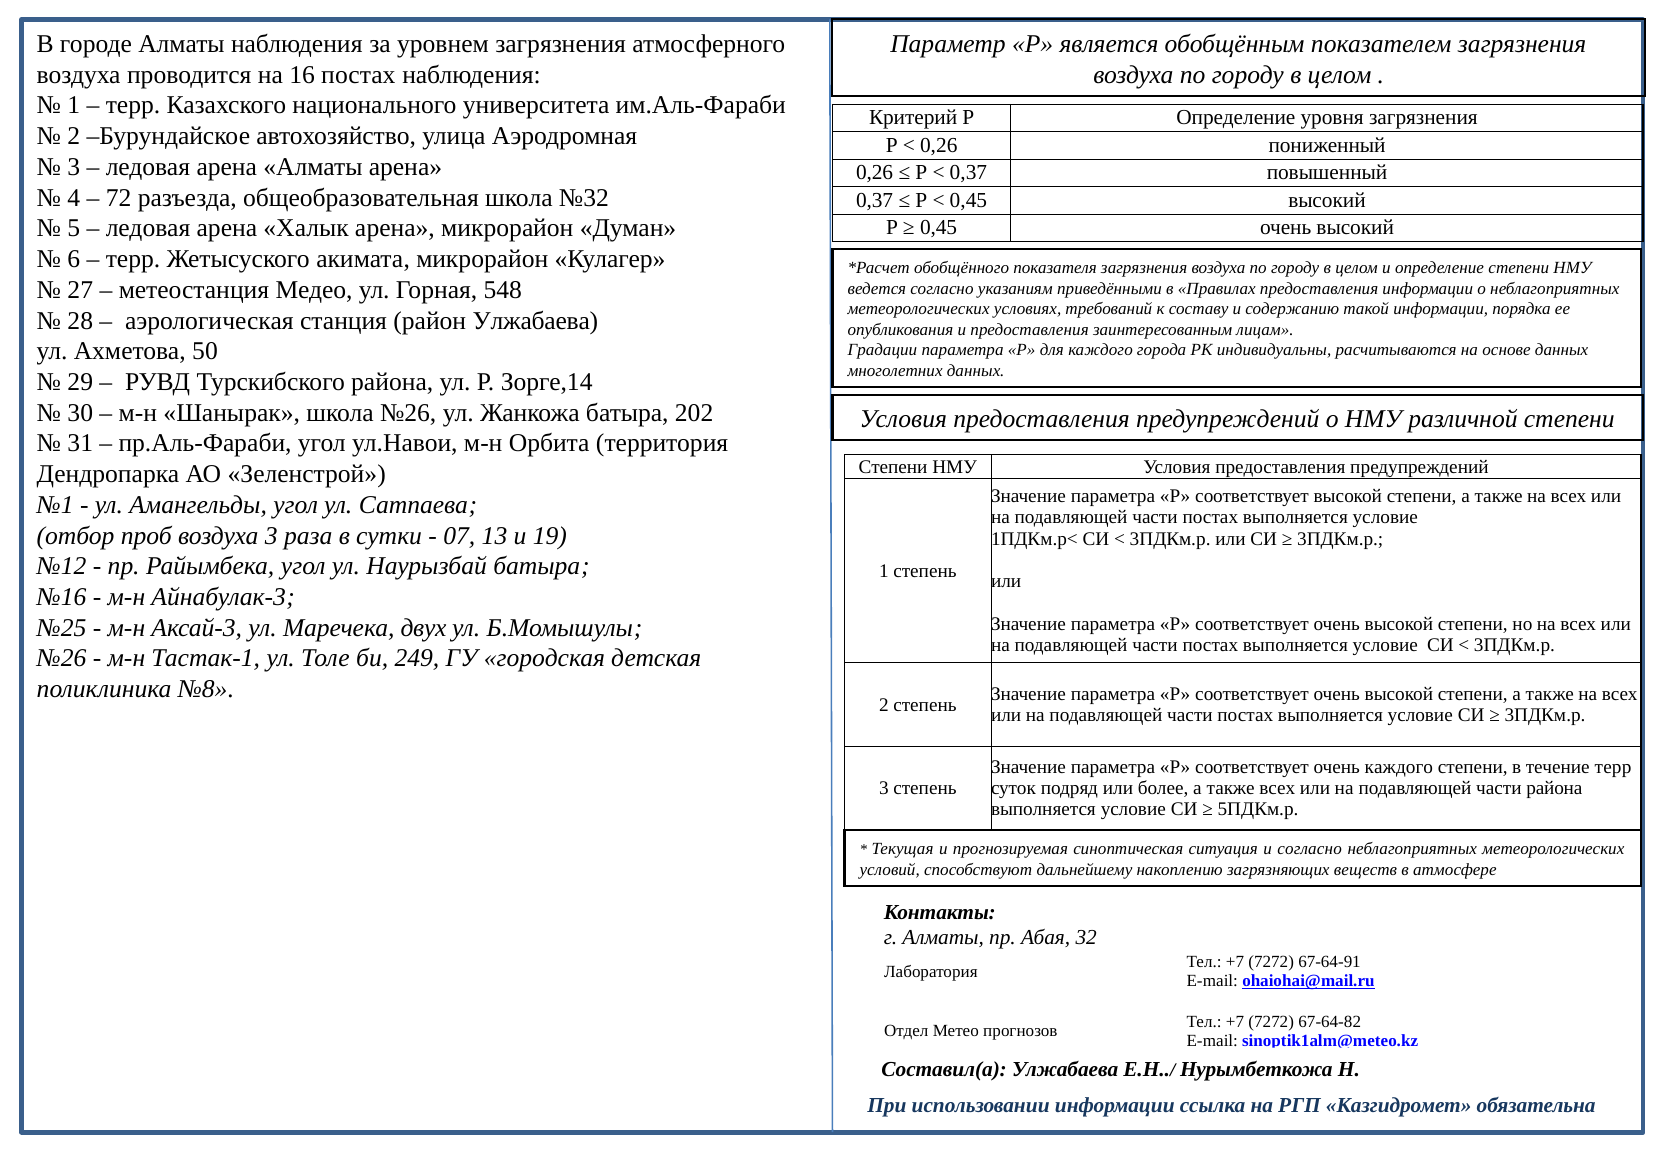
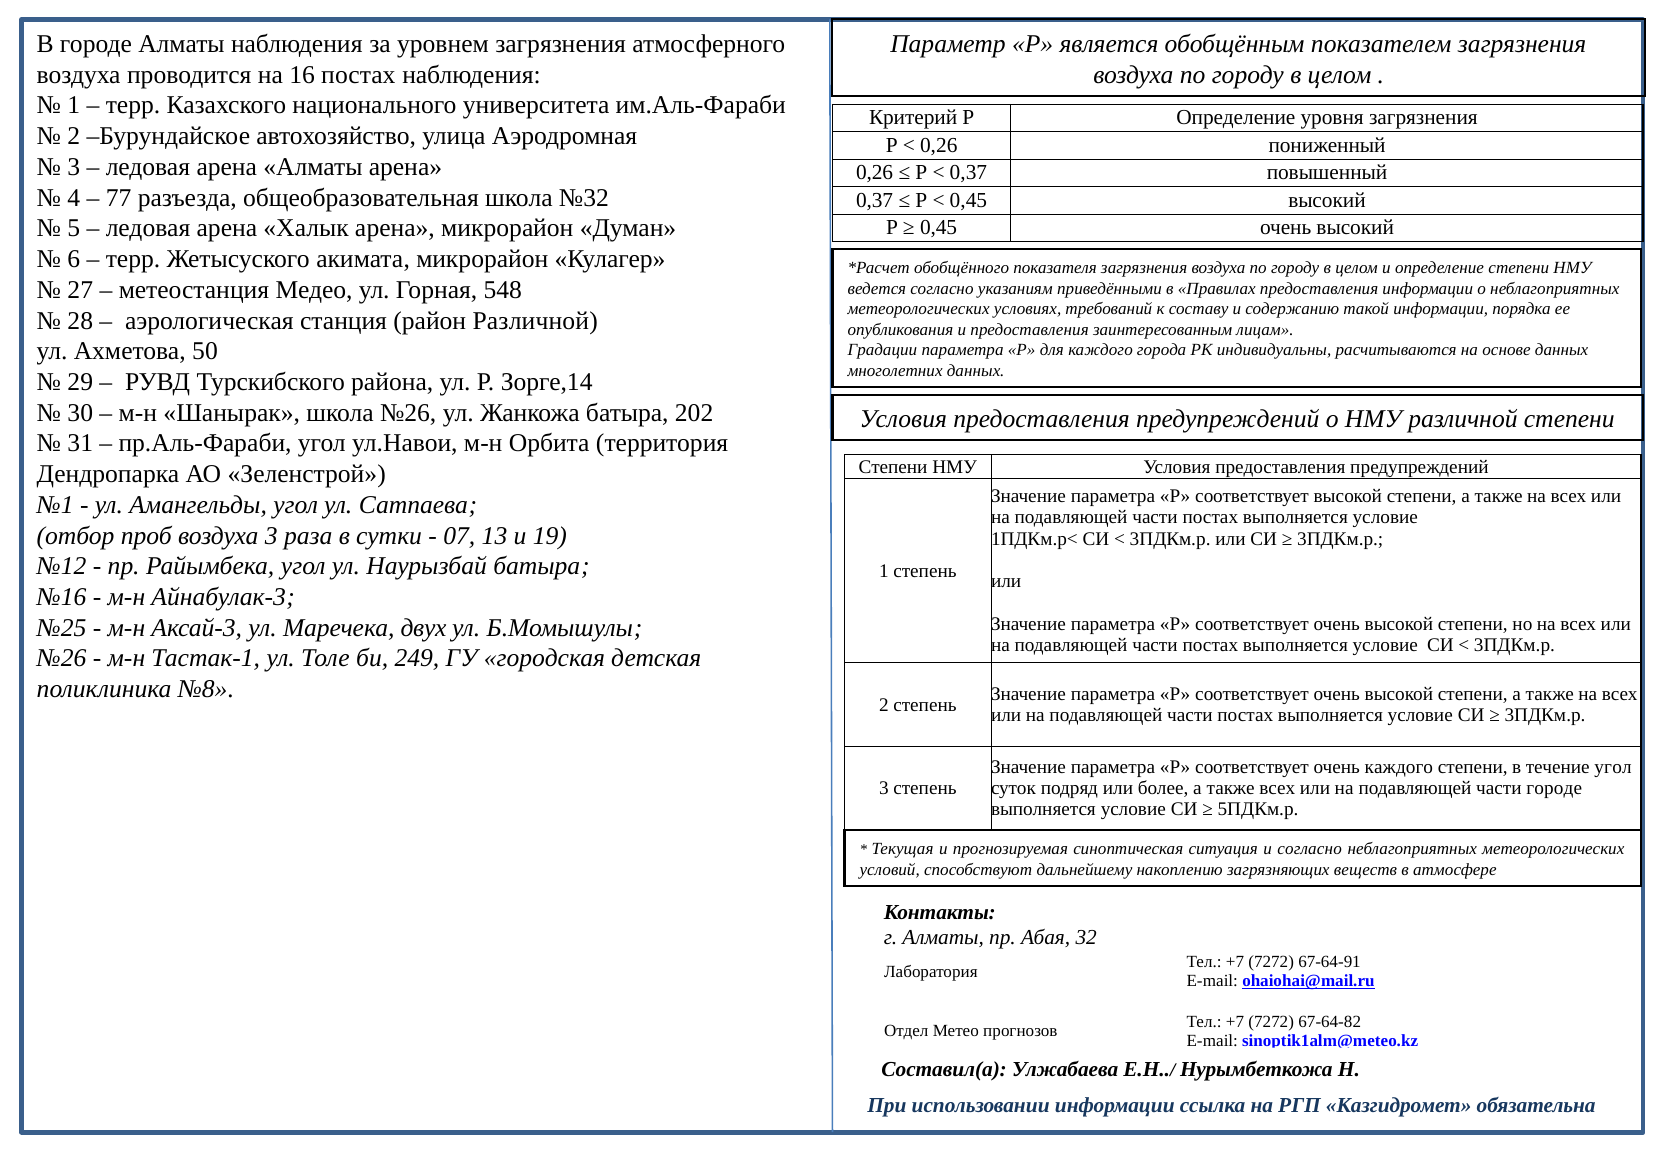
72: 72 -> 77 (119, 198)
район Улжабаева: Улжабаева -> Различной (535, 321)
течение терр: терр -> угол (1613, 767)
части района: района -> городе (1554, 788)
